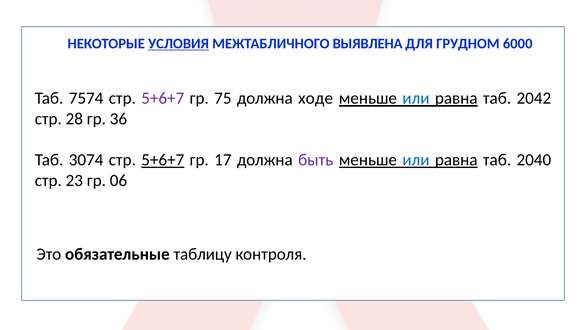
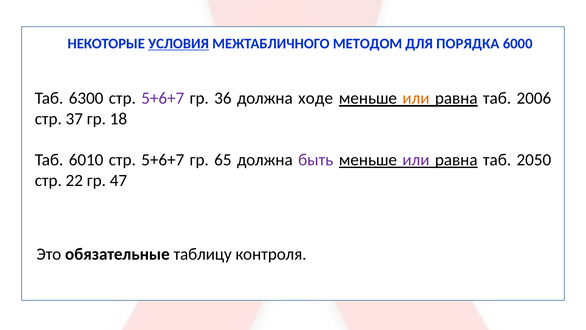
ВЫЯВЛЕНА: ВЫЯВЛЕНА -> МЕТОДОМ (368, 44)
ГРУДНОМ: ГРУДНОМ -> ПОРЯДКА (468, 44)
7574: 7574 -> 6300 (86, 98)
75: 75 -> 36 (223, 98)
или colour: blue -> orange (416, 98)
2042: 2042 -> 2006 (534, 98)
28: 28 -> 37 (74, 119)
36: 36 -> 18 (118, 119)
3074: 3074 -> 6010 (86, 160)
5+6+7 underline: present -> none (163, 160)
17: 17 -> 65 (223, 160)
или colour: blue -> purple (416, 160)
2040: 2040 -> 2050 (534, 160)
23: 23 -> 22 (74, 180)
06: 06 -> 47 (118, 180)
